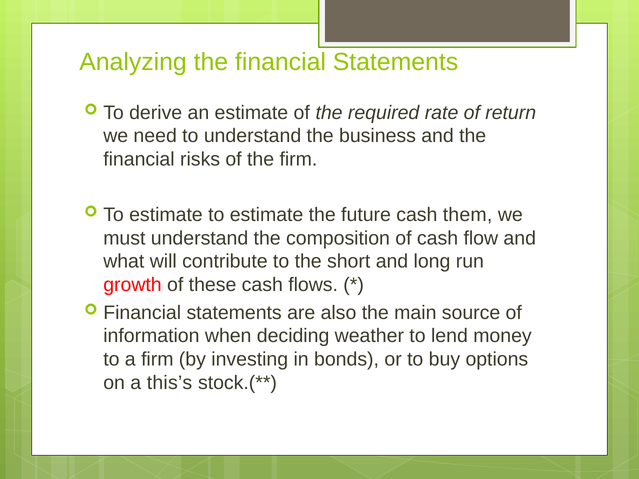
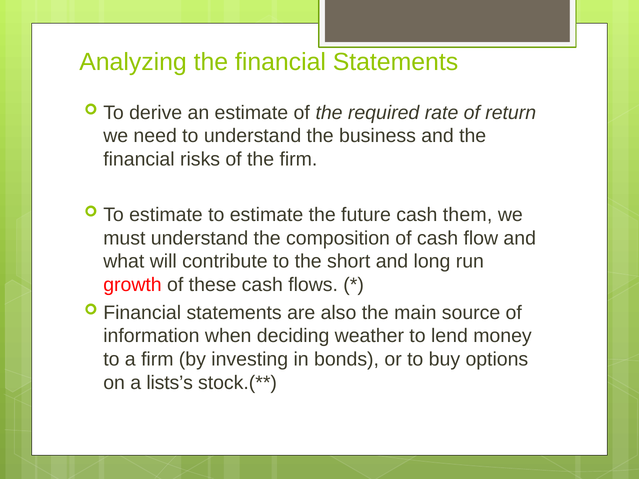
this’s: this’s -> lists’s (170, 383)
